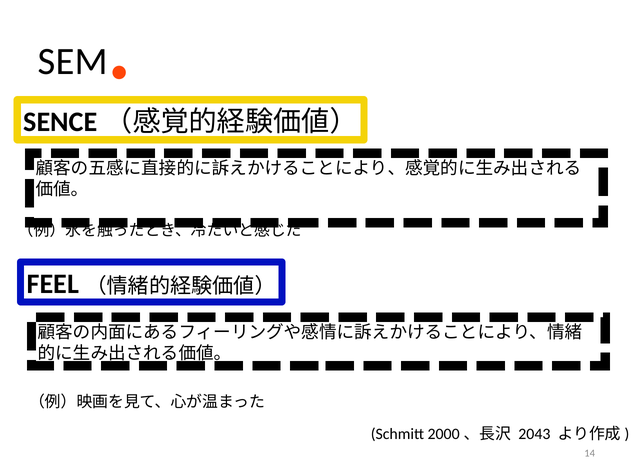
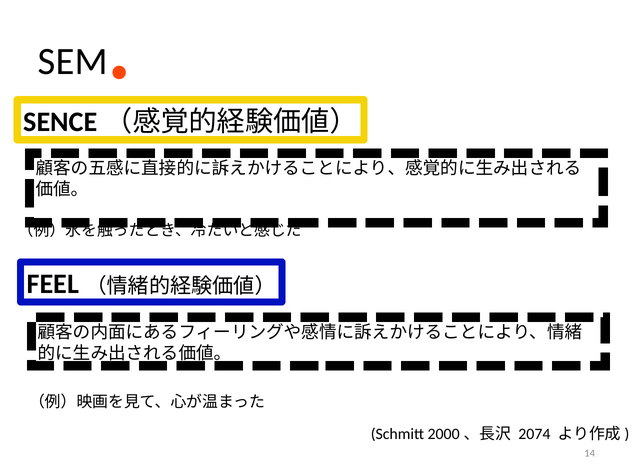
2043: 2043 -> 2074 (534, 434)
